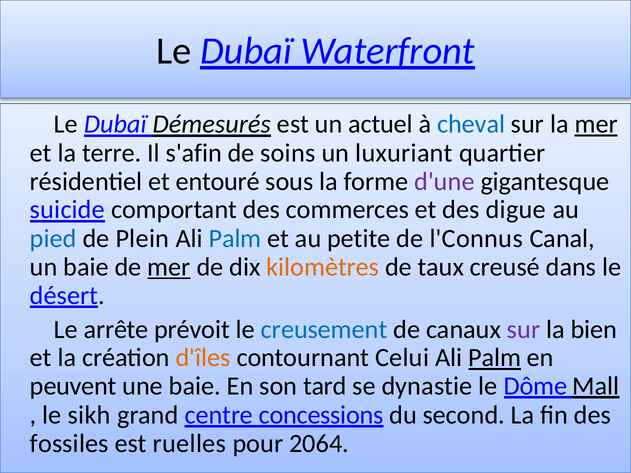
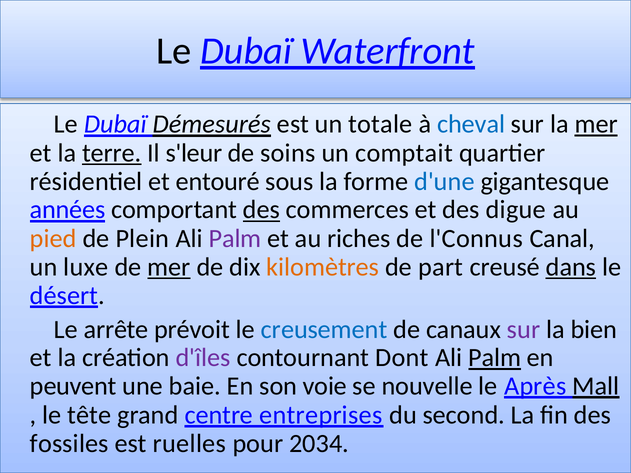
actuel: actuel -> totale (380, 124)
terre underline: none -> present (112, 153)
s'afin: s'afin -> s'leur (194, 153)
luxuriant: luxuriant -> comptait (404, 153)
d'une colour: purple -> blue (444, 182)
suicide: suicide -> années (68, 210)
des underline: none -> present (261, 210)
pied colour: blue -> orange (53, 239)
Palm colour: blue -> purple (235, 239)
petite: petite -> riches (359, 239)
un baie: baie -> luxe (86, 267)
taux: taux -> part (441, 267)
dans underline: none -> present (571, 267)
d'îles colour: orange -> purple (203, 358)
Celui: Celui -> Dont (402, 358)
tard: tard -> voie (325, 386)
dynastie: dynastie -> nouvelle (427, 386)
Dôme: Dôme -> Après (535, 386)
sikh: sikh -> tête (89, 415)
concessions: concessions -> entreprises (321, 415)
2064: 2064 -> 2034 (319, 444)
